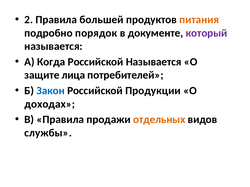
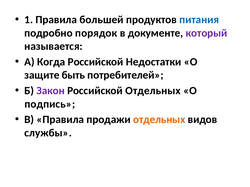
2: 2 -> 1 (29, 20)
питания colour: orange -> blue (199, 20)
Российской Называется: Называется -> Недостатки (154, 62)
лица: лица -> быть (73, 75)
Закон colour: blue -> purple (51, 91)
Российской Продукции: Продукции -> Отдельных (153, 91)
доходах: доходах -> подпись (50, 104)
